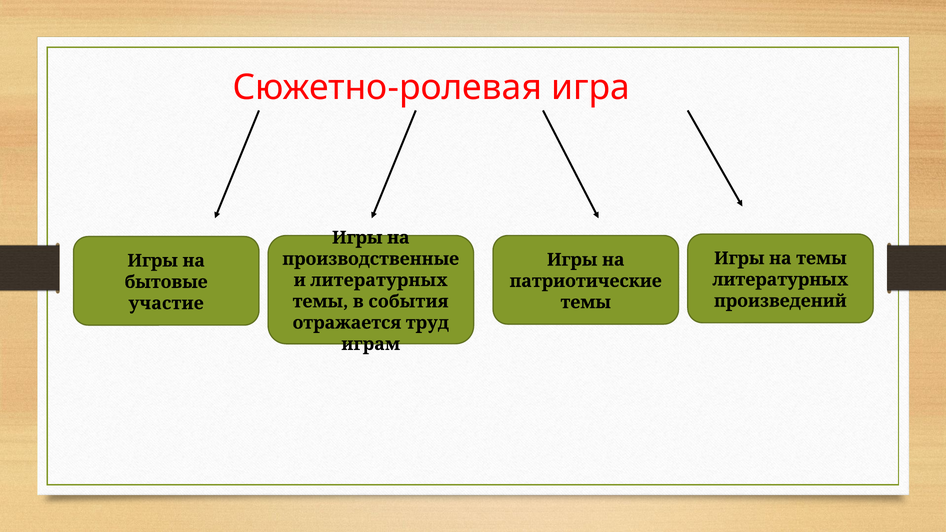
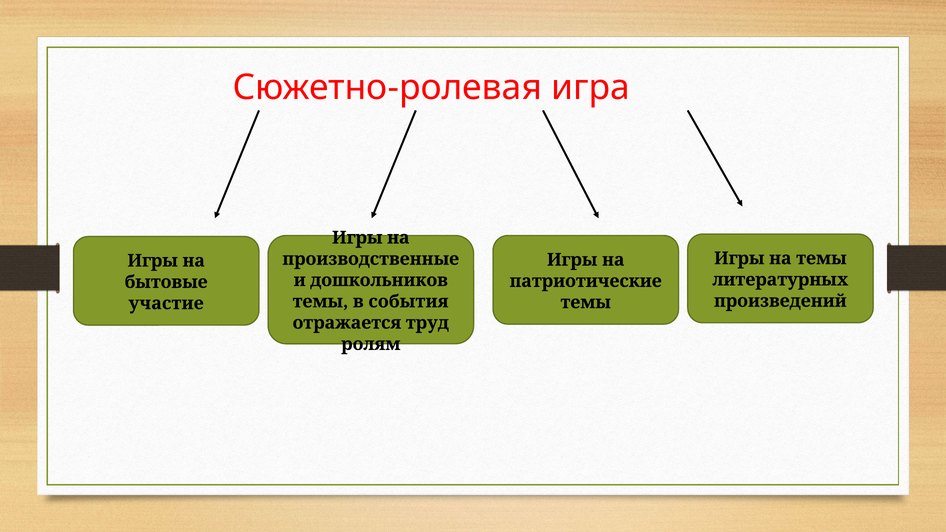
и литературных: литературных -> дошкольников (379, 280)
играм: играм -> ролям (371, 344)
